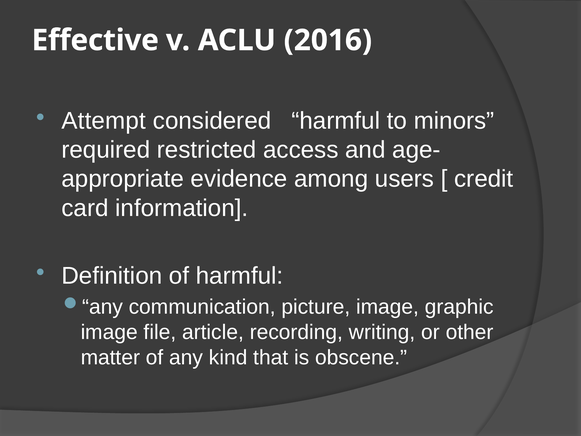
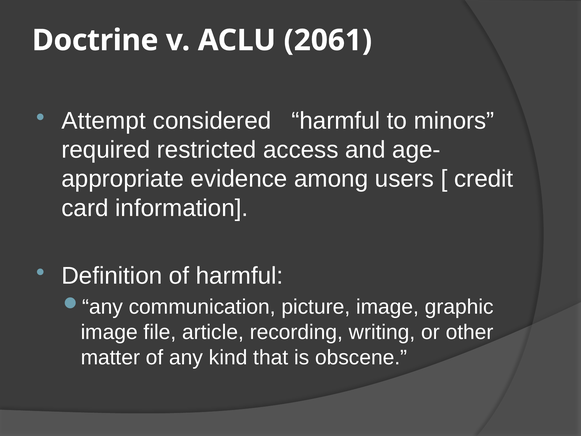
Effective: Effective -> Doctrine (95, 40)
2016: 2016 -> 2061 (328, 40)
